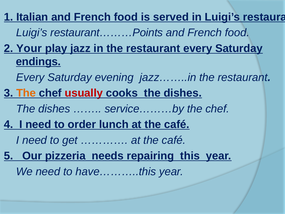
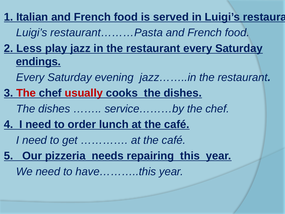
restaurant………Points: restaurant………Points -> restaurant………Pasta (107, 33)
Your: Your -> Less (29, 48)
The colour: orange -> red (26, 93)
